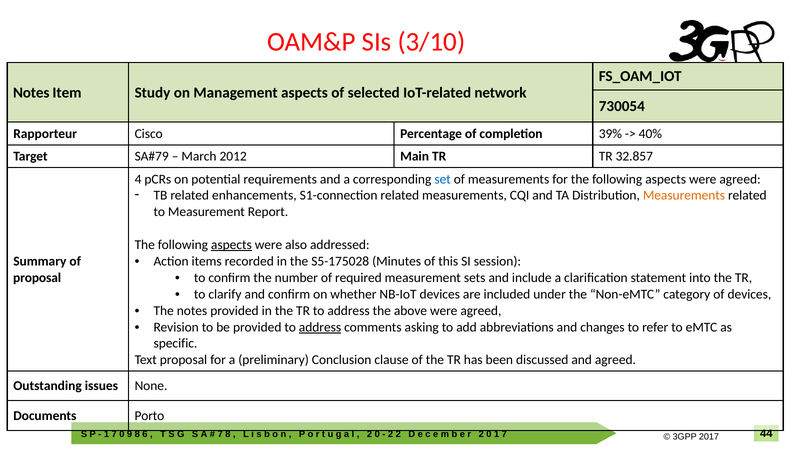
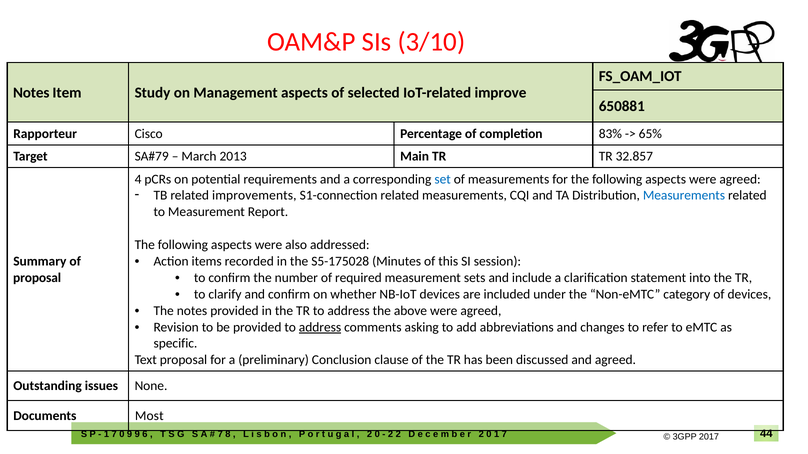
network: network -> improve (500, 93)
730054: 730054 -> 650881 (622, 106)
39%: 39% -> 83% (610, 134)
40%: 40% -> 65% (650, 134)
March 2012: 2012 -> 2013 (233, 157)
enhancements: enhancements -> improvements (254, 196)
Measurements colour: orange -> blue (684, 196)
aspects underline: present -> none (231, 245)
Porto: Porto -> Most (149, 416)
8: 8 -> 9 (137, 435)
